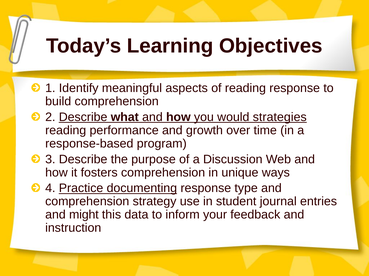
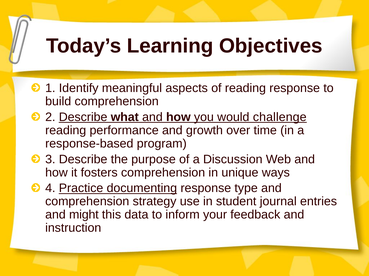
strategies: strategies -> challenge (280, 117)
